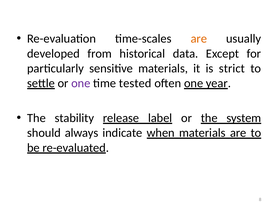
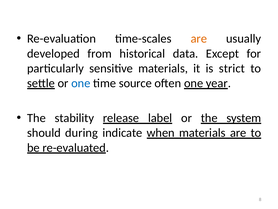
one colour: purple -> blue (81, 83)
tested: tested -> source (135, 83)
always: always -> during (82, 133)
